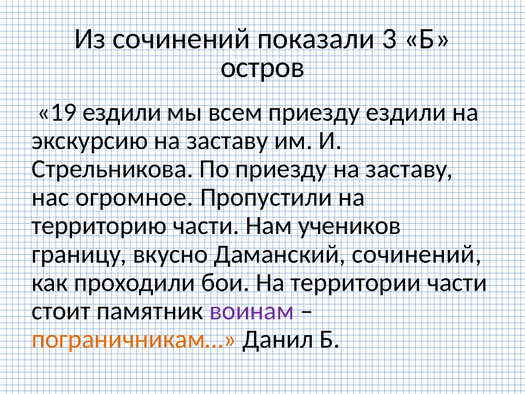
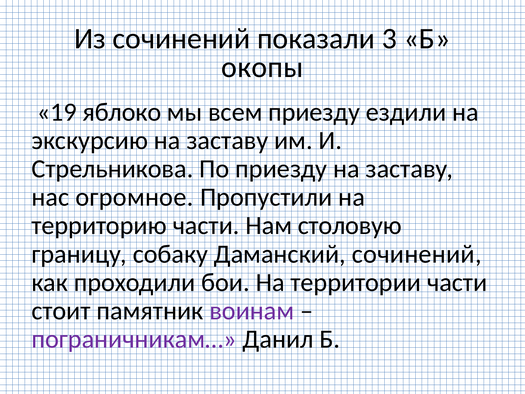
остров: остров -> окопы (262, 67)
19 ездили: ездили -> яблоко (122, 112)
учеников: учеников -> столовую (350, 226)
вкусно: вкусно -> собаку (170, 254)
пограничникам… colour: orange -> purple (134, 339)
